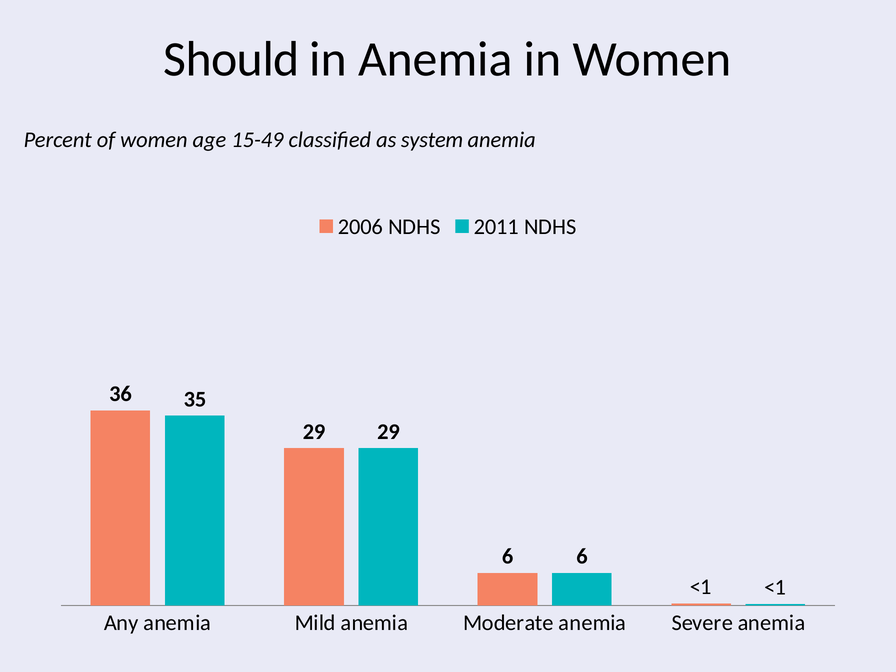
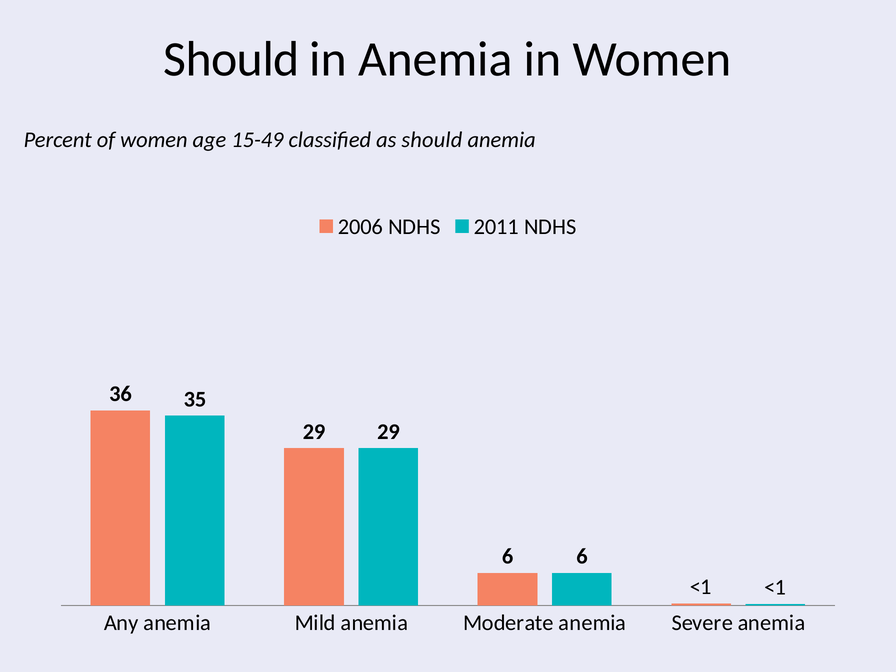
as system: system -> should (432, 140)
